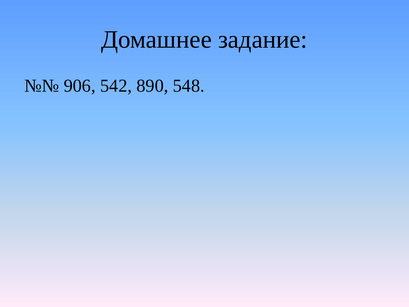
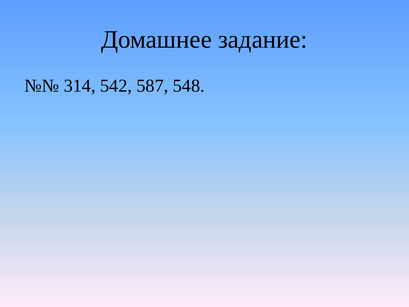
906: 906 -> 314 (80, 86)
890: 890 -> 587 (152, 86)
